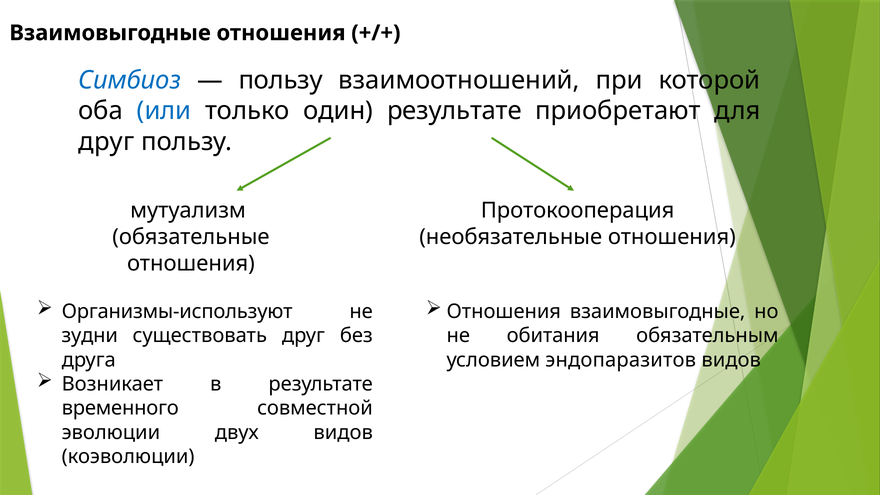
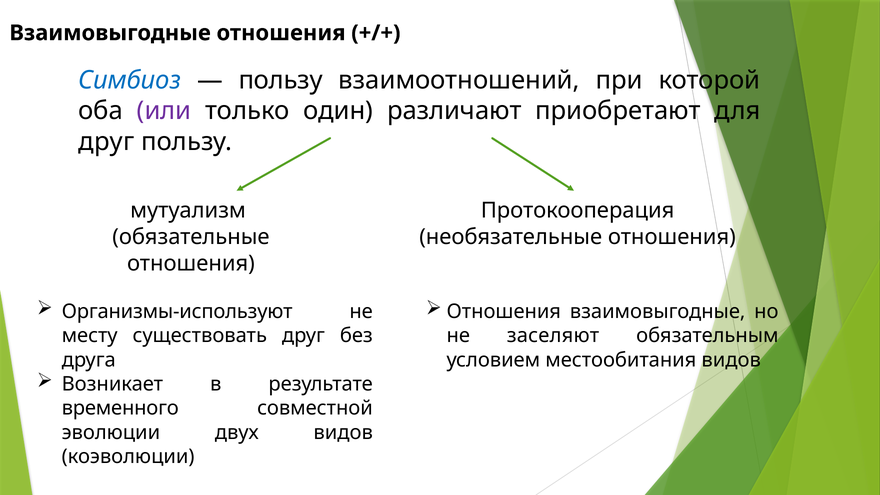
или colour: blue -> purple (164, 111)
один результате: результате -> различают (454, 111)
зудни: зудни -> месту (90, 336)
обитания: обитания -> заселяют (553, 336)
эндопаразитов: эндопаразитов -> местообитания (621, 360)
